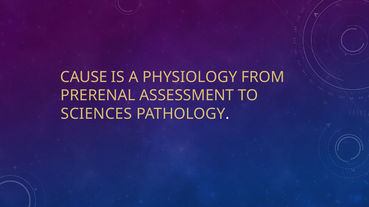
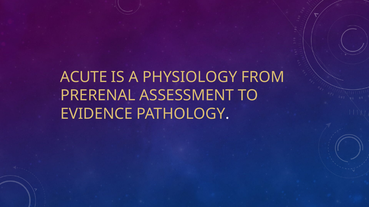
CAUSE: CAUSE -> ACUTE (84, 77)
SCIENCES: SCIENCES -> EVIDENCE (96, 114)
